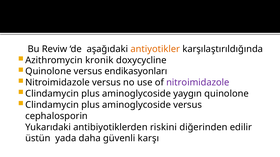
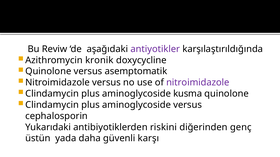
antiyotikler colour: orange -> purple (155, 49)
endikasyonları: endikasyonları -> asemptomatik (136, 72)
yaygın: yaygın -> kusma (188, 94)
edilir: edilir -> genç (241, 128)
